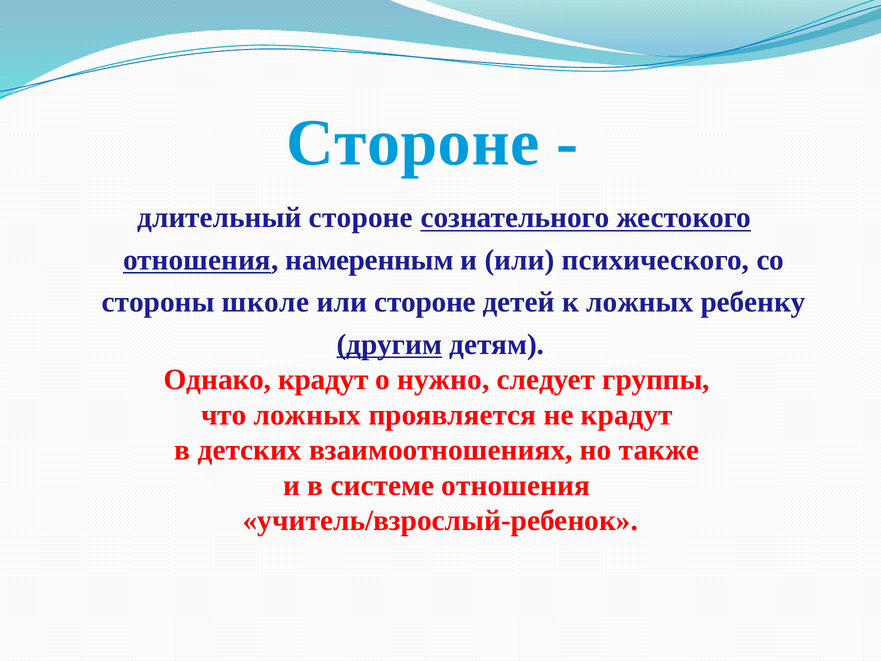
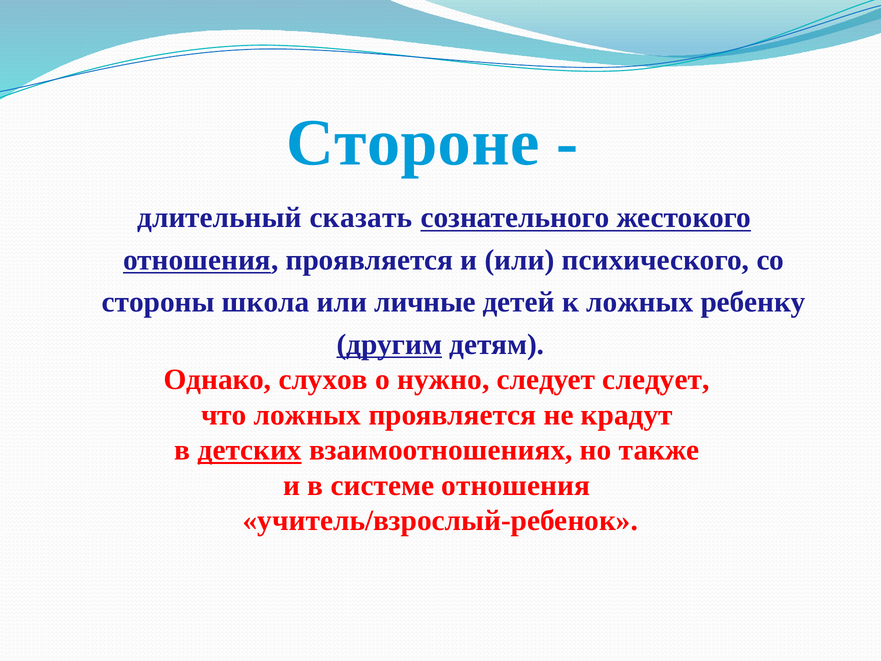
длительный стороне: стороне -> сказать (361, 218)
отношения намеренным: намеренным -> проявляется (369, 260)
школе: школе -> школа (266, 302)
или стороне: стороне -> личные (425, 302)
Однако крадут: крадут -> слухов (323, 380)
следует группы: группы -> следует (656, 380)
детских underline: none -> present (250, 450)
